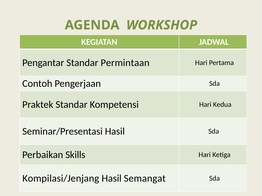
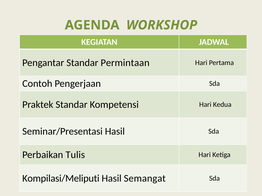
Skills: Skills -> Tulis (75, 155)
Kompilasi/Jenjang: Kompilasi/Jenjang -> Kompilasi/Meliputi (61, 179)
